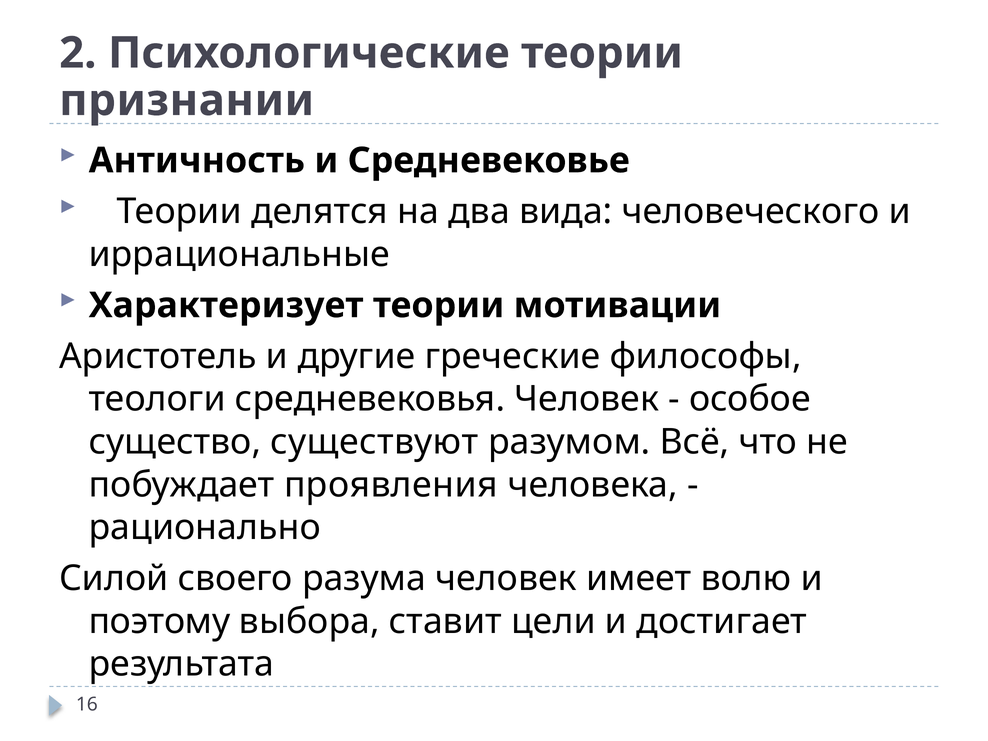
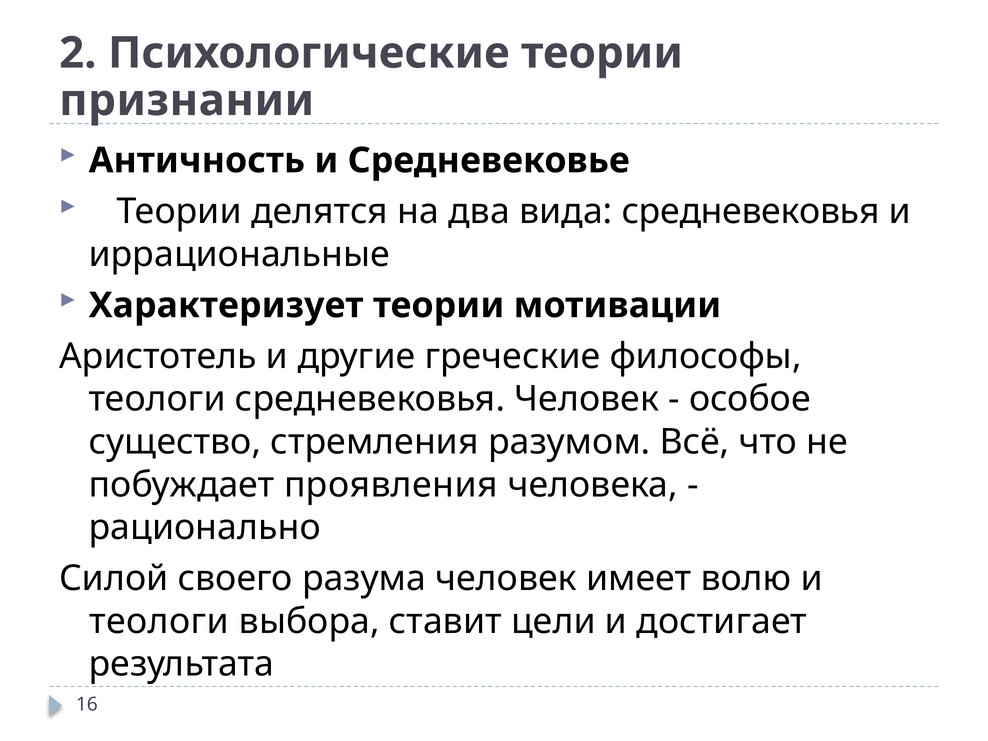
вида человеческого: человеческого -> средневековья (751, 212)
существуют: существуют -> стремления (375, 442)
поэтому: поэтому -> теологи (159, 621)
